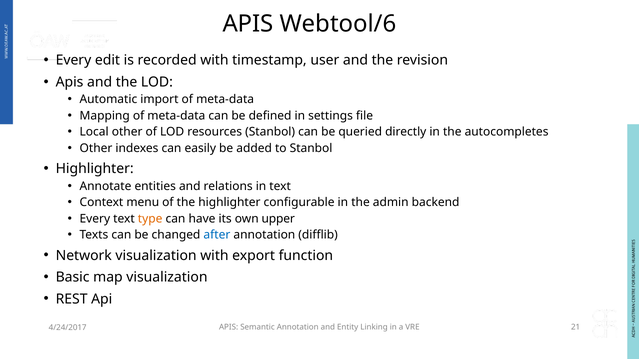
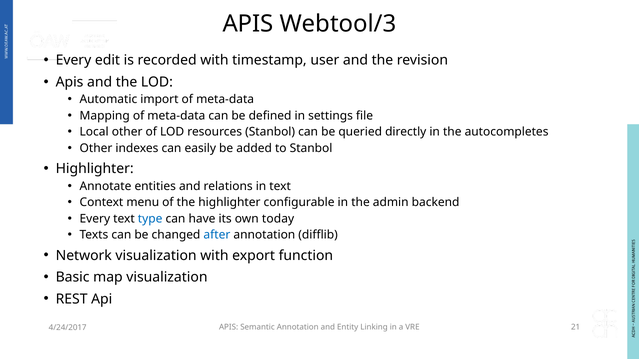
Webtool/6: Webtool/6 -> Webtool/3 (338, 24)
type colour: orange -> blue (150, 219)
upper: upper -> today (278, 219)
